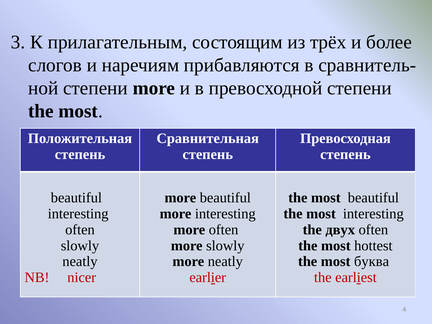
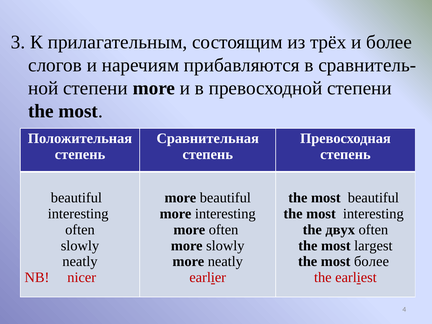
hottest: hottest -> largest (373, 246)
most буква: буква -> более (372, 262)
